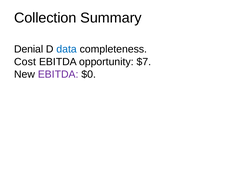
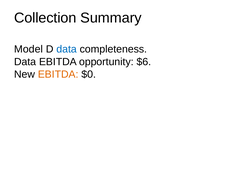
Denial: Denial -> Model (29, 49)
Cost: Cost -> Data (25, 62)
$7: $7 -> $6 (144, 62)
EBITDA colour: purple -> orange (58, 74)
